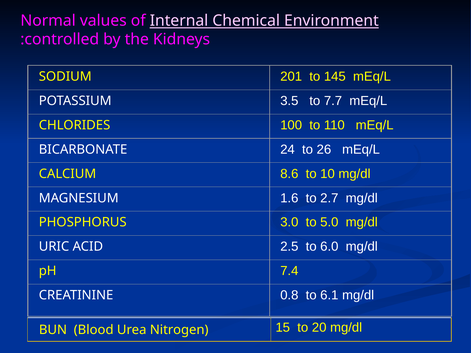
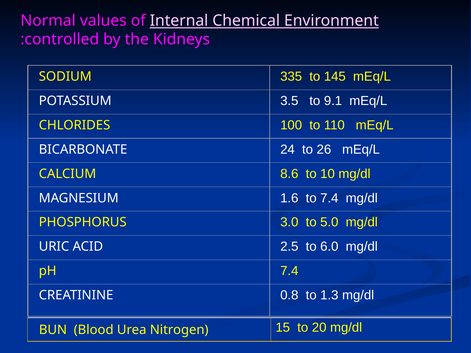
201: 201 -> 335 (291, 77)
7.7: 7.7 -> 9.1 (333, 101)
to 2.7: 2.7 -> 7.4 (329, 198)
6.1: 6.1 -> 1.3 (329, 295)
